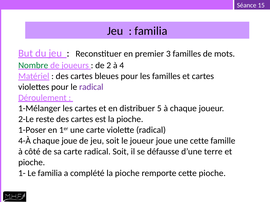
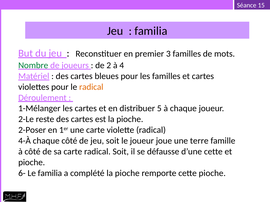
radical colour: purple -> orange (91, 87)
1-Poser: 1-Poser -> 2-Poser (32, 130)
chaque joue: joue -> côté (69, 141)
une cette: cette -> terre (199, 141)
d’une terre: terre -> cette (213, 152)
1-: 1- -> 6- (22, 173)
